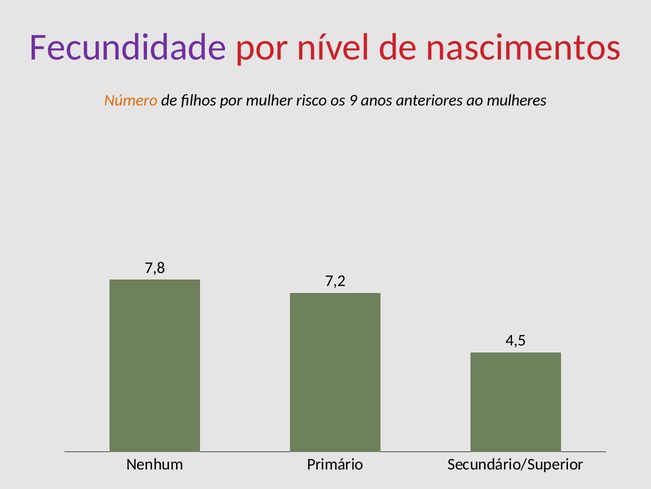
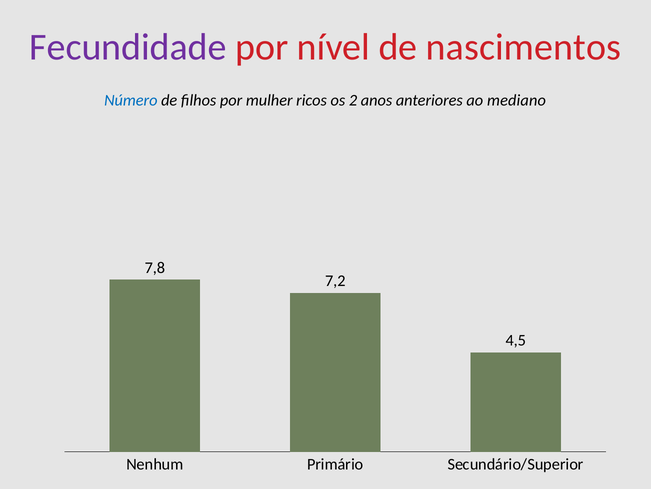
Número colour: orange -> blue (131, 100)
risco: risco -> ricos (312, 100)
9: 9 -> 2 (353, 100)
mulheres: mulheres -> mediano (516, 100)
